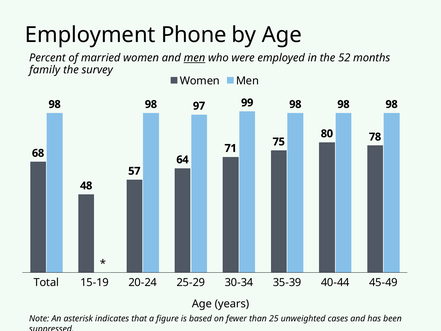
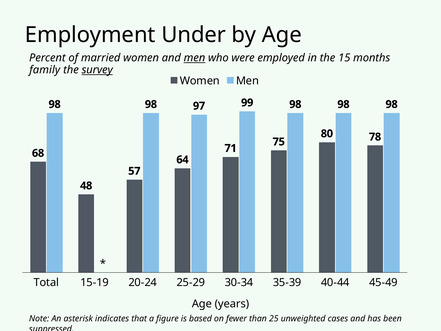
Phone: Phone -> Under (194, 35)
52: 52 -> 15 (344, 58)
survey underline: none -> present (97, 70)
